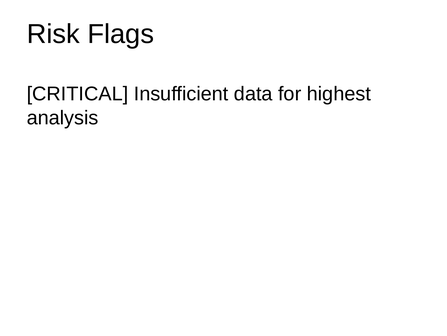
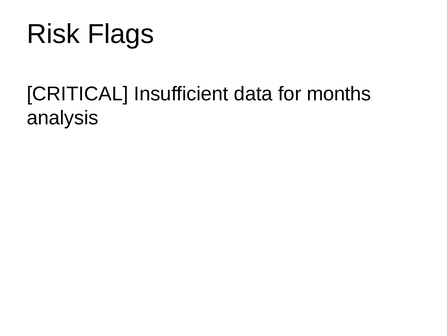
highest: highest -> months (339, 94)
